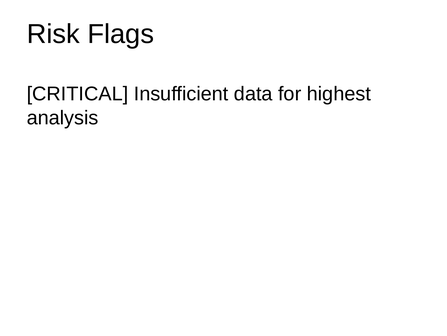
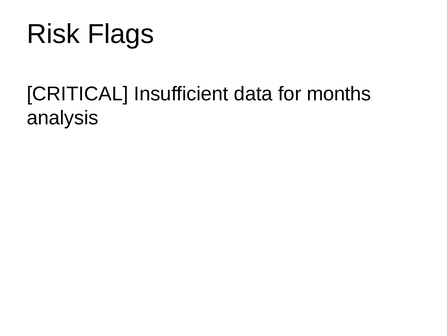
highest: highest -> months (339, 94)
